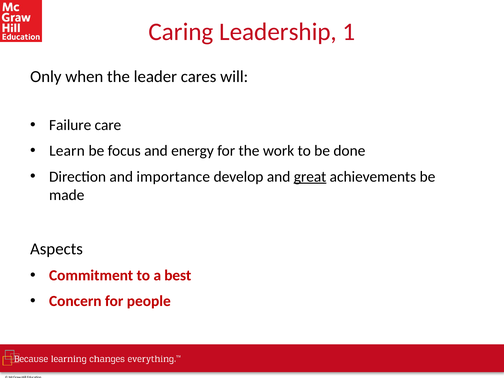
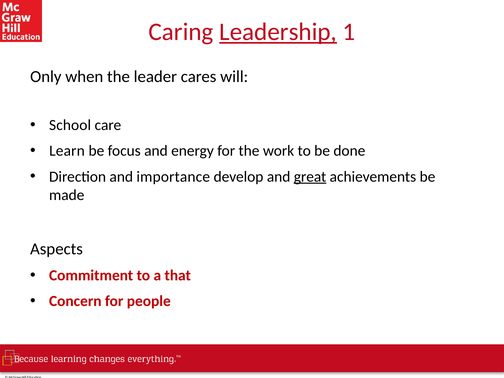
Leadership underline: none -> present (278, 32)
Failure: Failure -> School (70, 125)
best: best -> that (178, 275)
